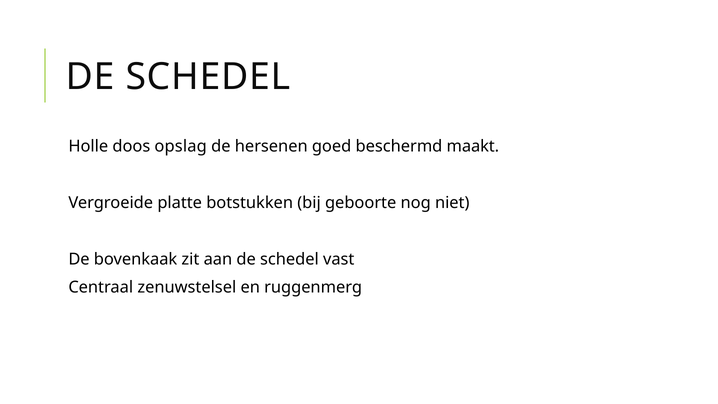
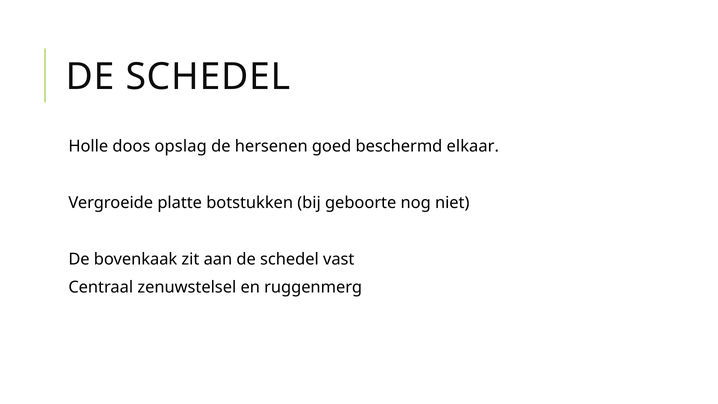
maakt: maakt -> elkaar (473, 146)
